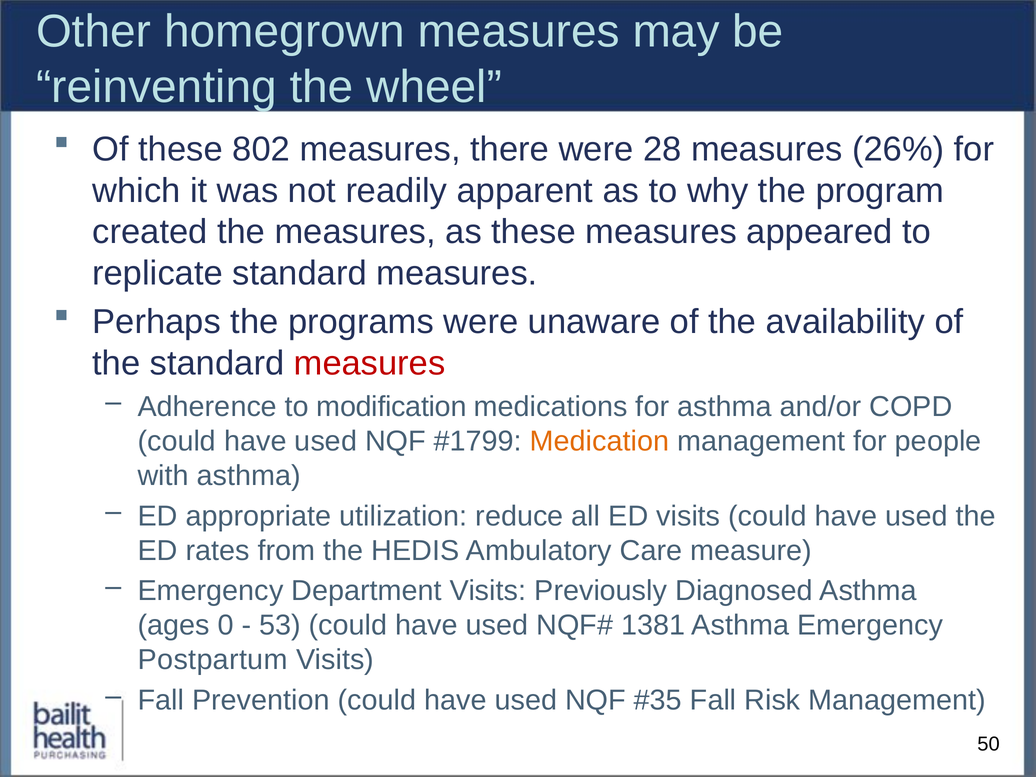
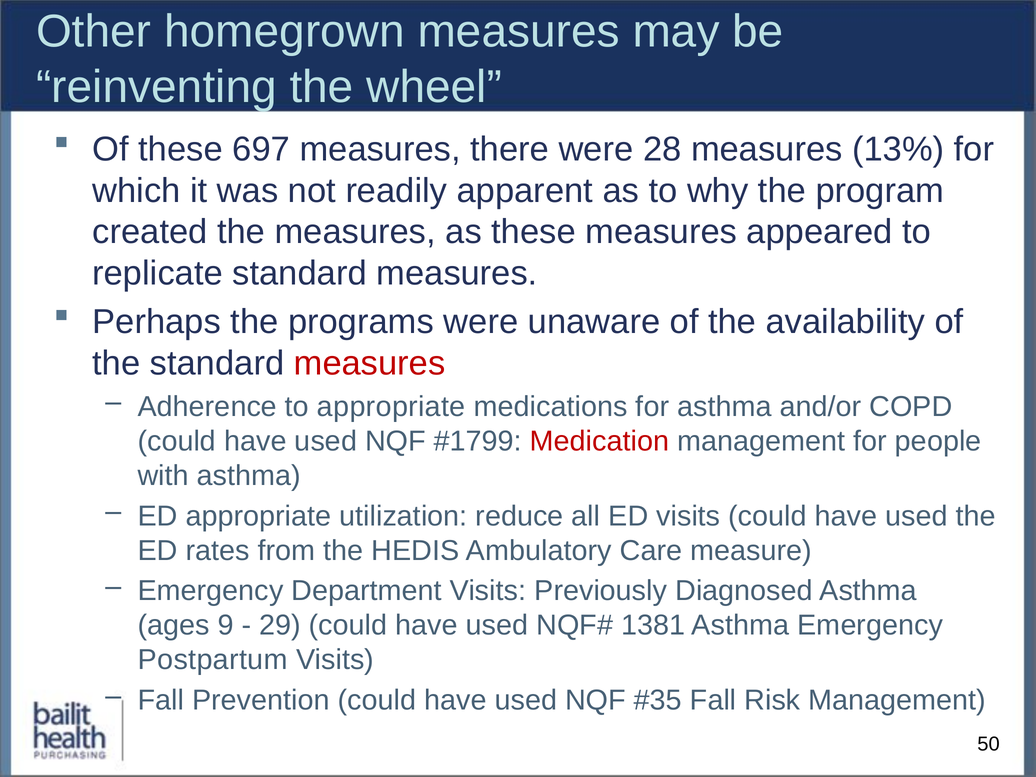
802: 802 -> 697 (261, 149)
26%: 26% -> 13% (898, 149)
to modification: modification -> appropriate (391, 407)
Medication colour: orange -> red (600, 441)
0: 0 -> 9 (226, 625)
53: 53 -> 29 (280, 625)
